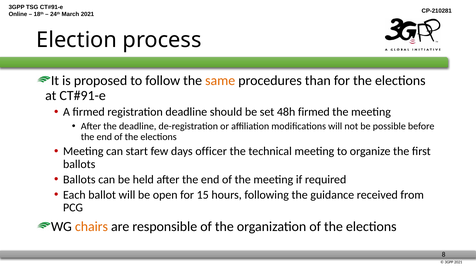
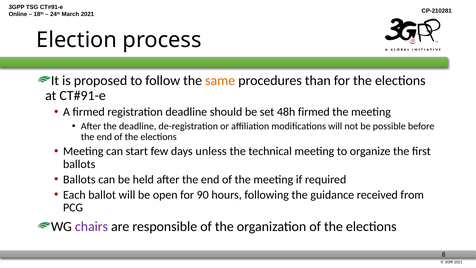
officer: officer -> unless (211, 151)
15: 15 -> 90 (203, 195)
chairs colour: orange -> purple (91, 226)
